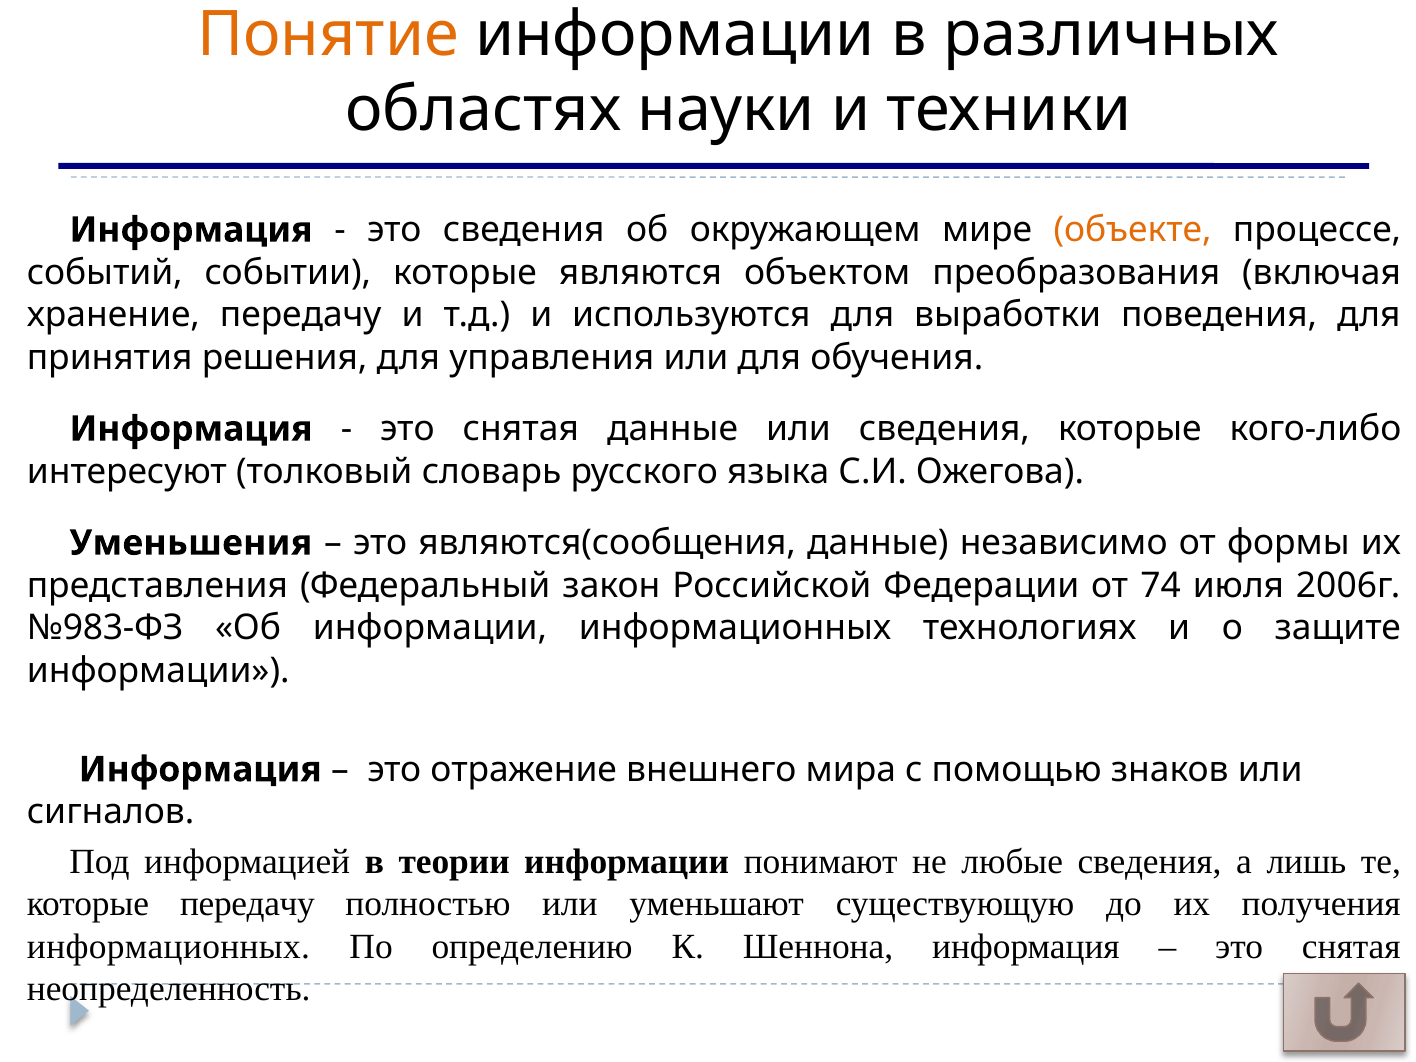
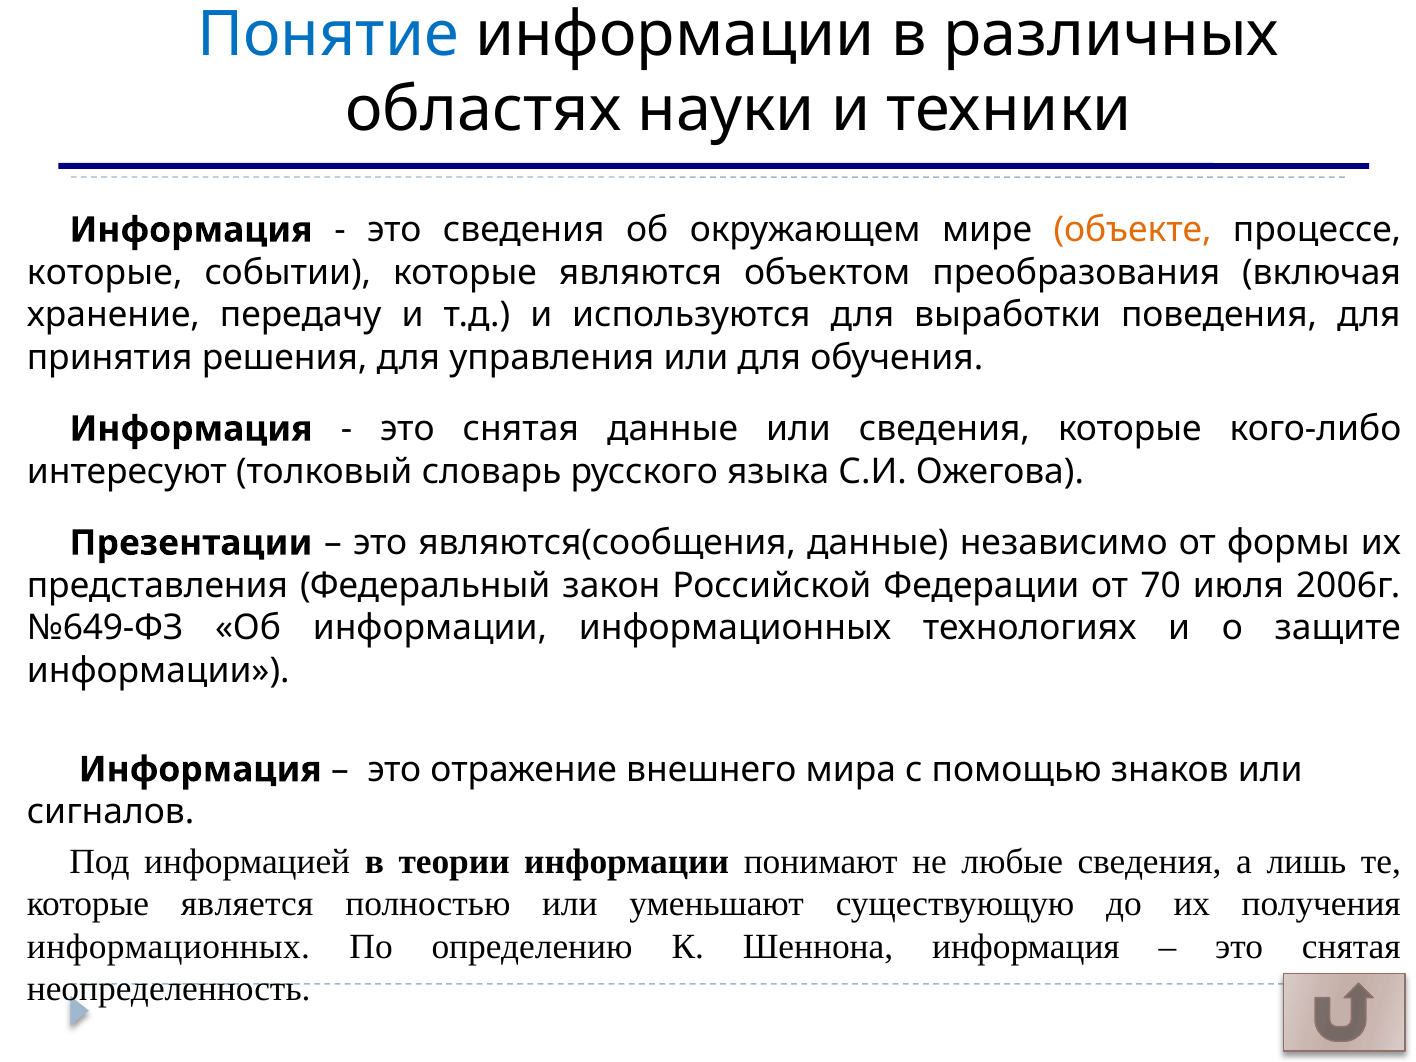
Понятие colour: orange -> blue (328, 35)
событий: событий -> которые (105, 273)
Уменьшения: Уменьшения -> Презентации (191, 543)
74: 74 -> 70 (1161, 585)
№983-ФЗ: №983-ФЗ -> №649-ФЗ (105, 628)
которые передачу: передачу -> является (247, 904)
